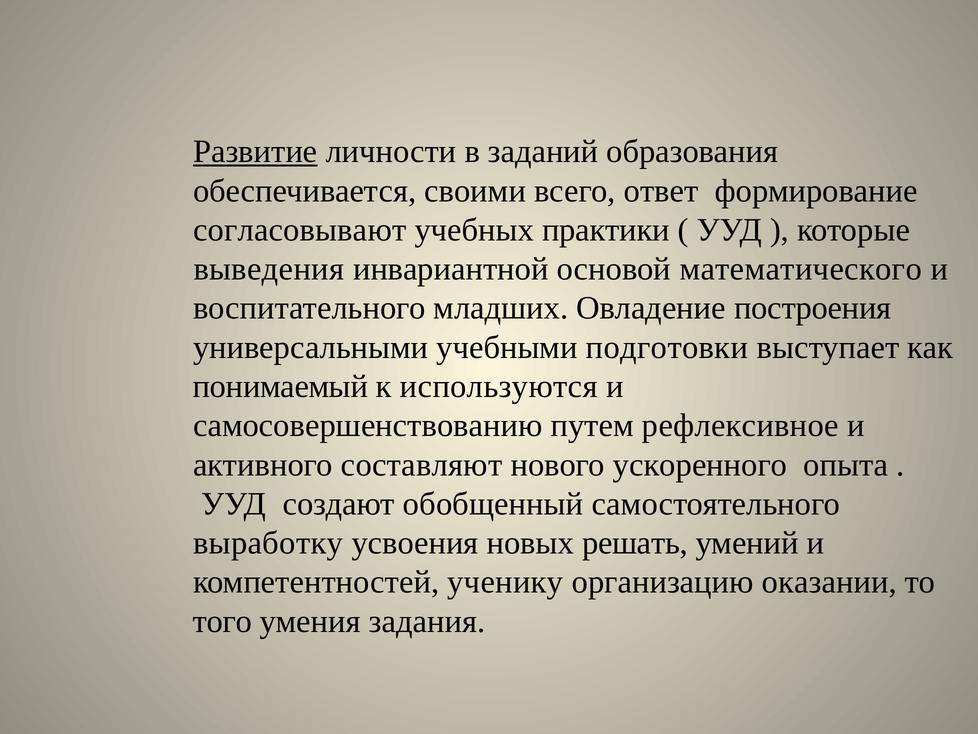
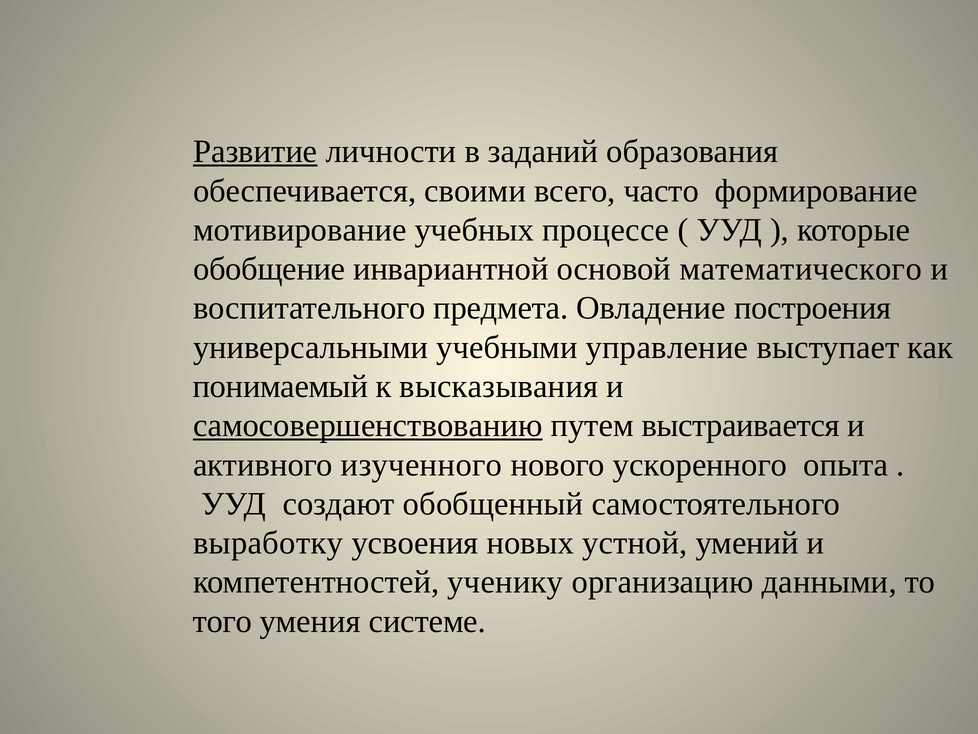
ответ: ответ -> часто (661, 191)
согласовывают: согласовывают -> мотивирование (300, 230)
практики: практики -> процессе (606, 230)
выведения: выведения -> обобщение (269, 269)
младших: младших -> предмета (501, 308)
подготовки: подготовки -> управление (667, 347)
используются: используются -> высказывания (499, 386)
самосовершенствованию underline: none -> present (368, 425)
рефлексивное: рефлексивное -> выстраивается (741, 425)
составляют: составляют -> изученного (422, 464)
решать: решать -> устной (635, 543)
оказании: оказании -> данными (829, 582)
задания: задания -> системе (427, 621)
